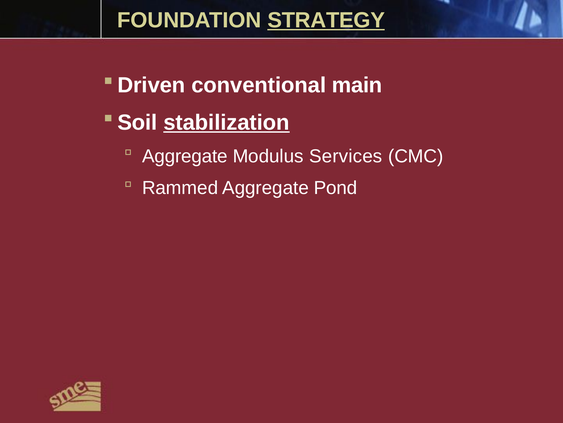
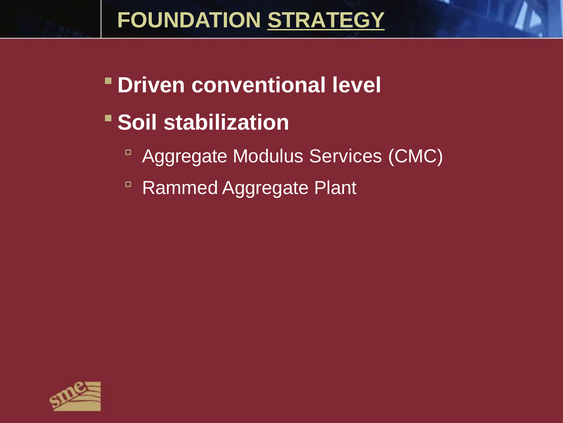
main: main -> level (357, 85)
stabilization underline: present -> none (226, 122)
Pond: Pond -> Plant (335, 188)
